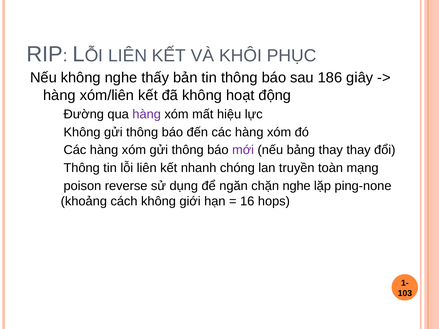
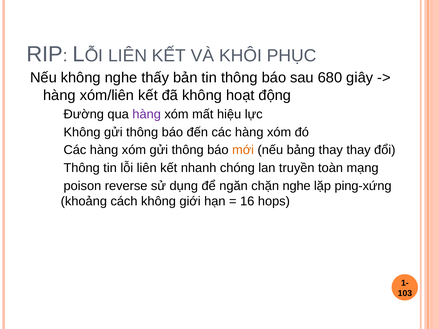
186: 186 -> 680 (330, 78)
mới colour: purple -> orange (243, 150)
ping-none: ping-none -> ping-xứng (363, 186)
